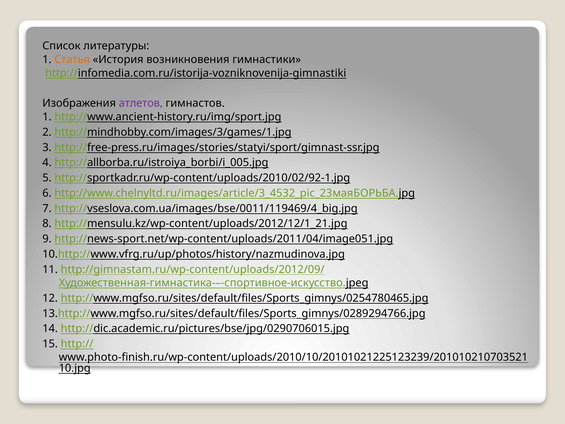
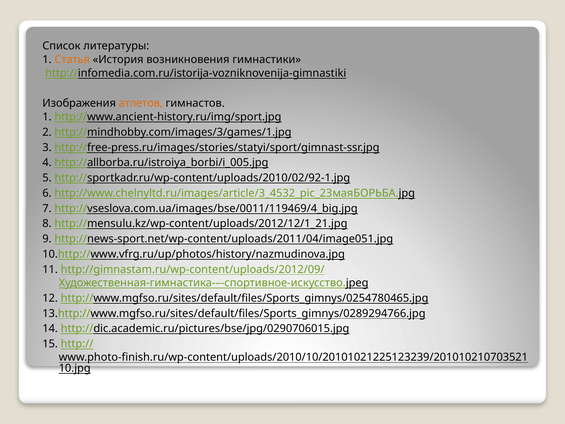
атлетов colour: purple -> orange (141, 103)
